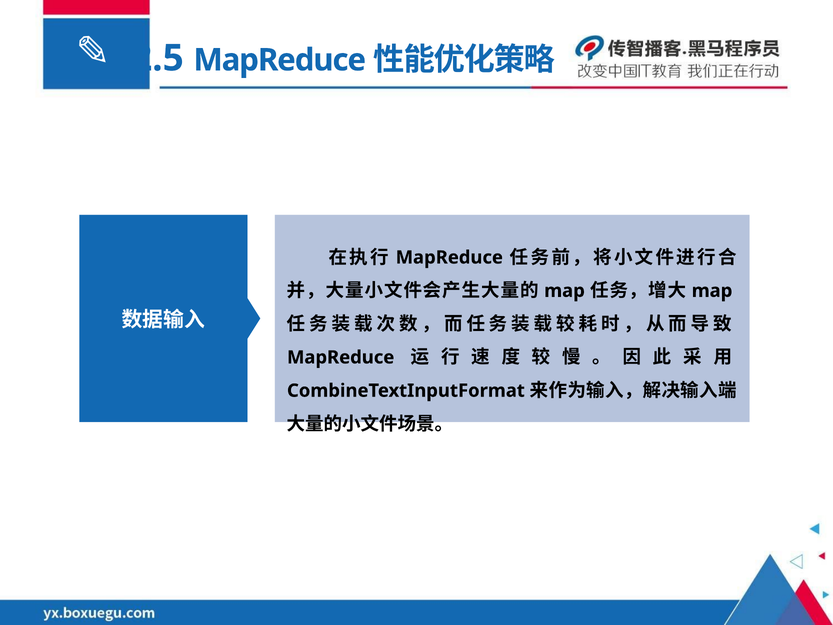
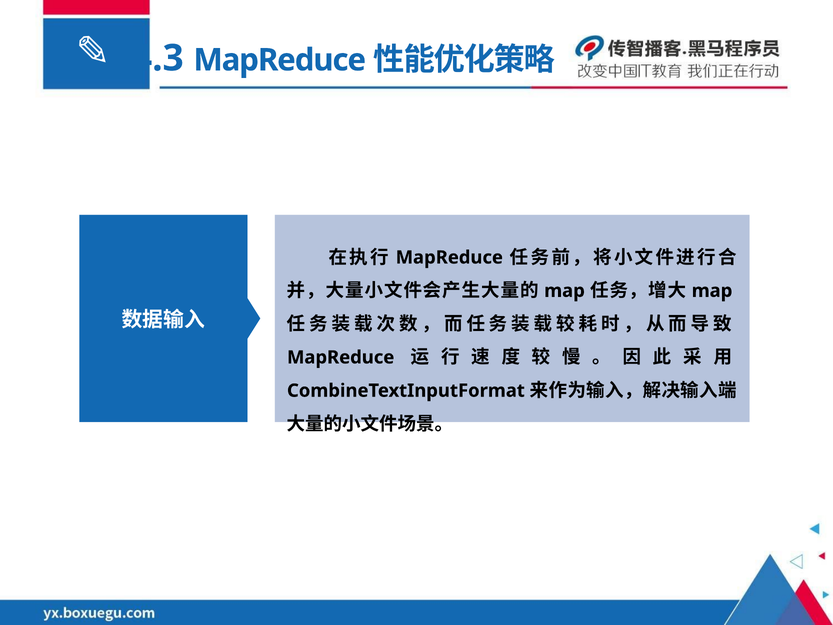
2.5: 2.5 -> 4.3 (157, 58)
